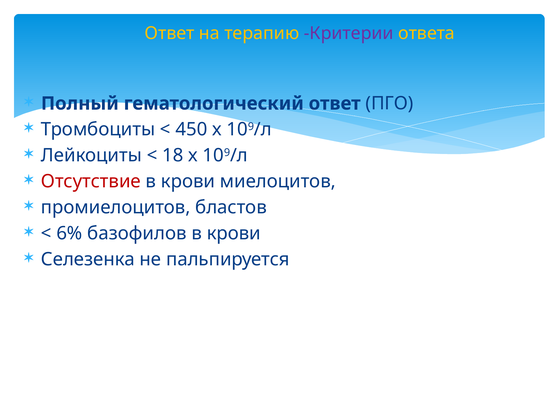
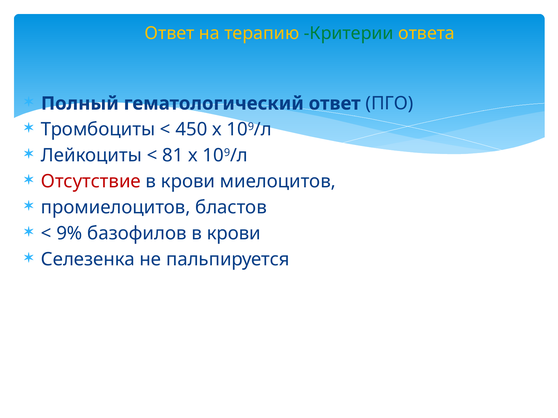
Критерии colour: purple -> green (349, 33)
18: 18 -> 81 (173, 156)
6%: 6% -> 9% (69, 234)
